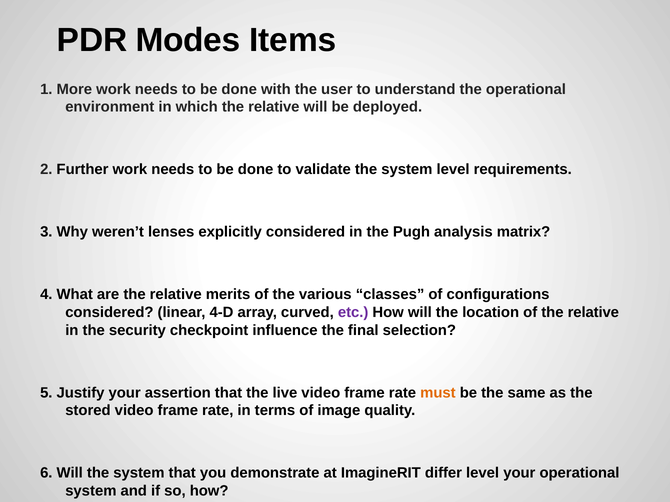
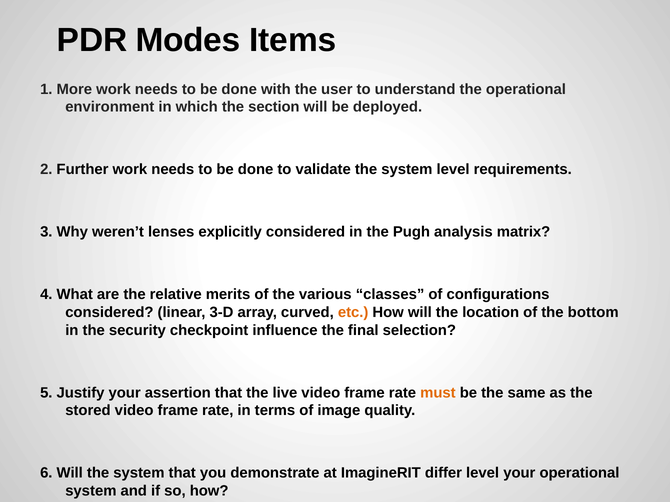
which the relative: relative -> section (274, 107)
4-D: 4-D -> 3-D (221, 313)
etc colour: purple -> orange (353, 313)
of the relative: relative -> bottom (593, 313)
